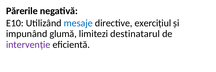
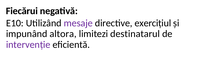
Părerile: Părerile -> Fiecărui (22, 11)
mesaje colour: blue -> purple (78, 23)
glumă: glumă -> altora (63, 34)
